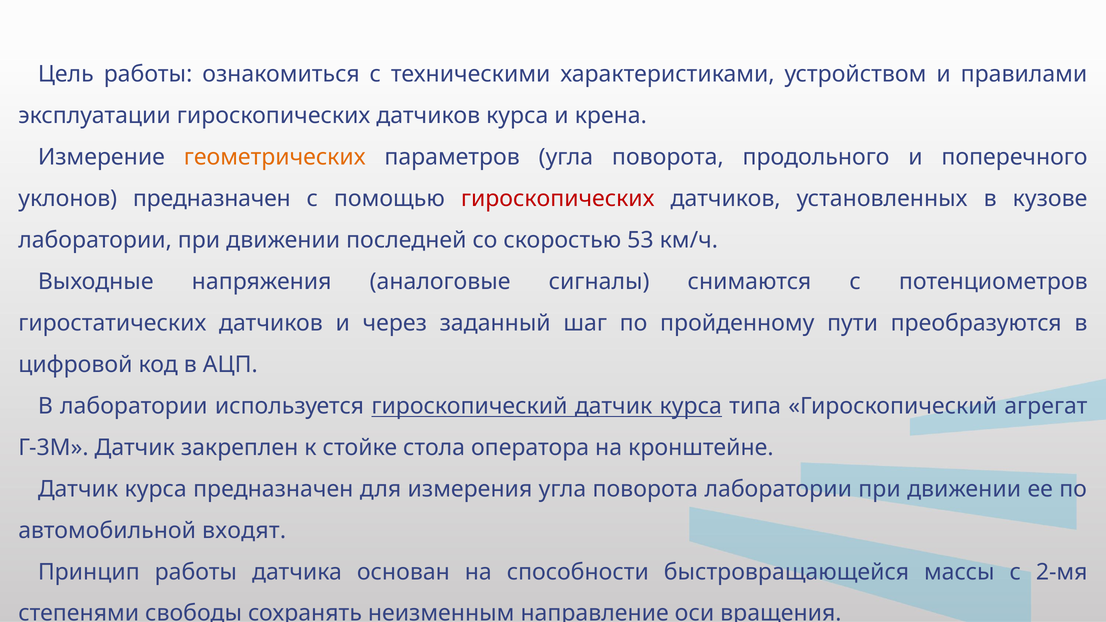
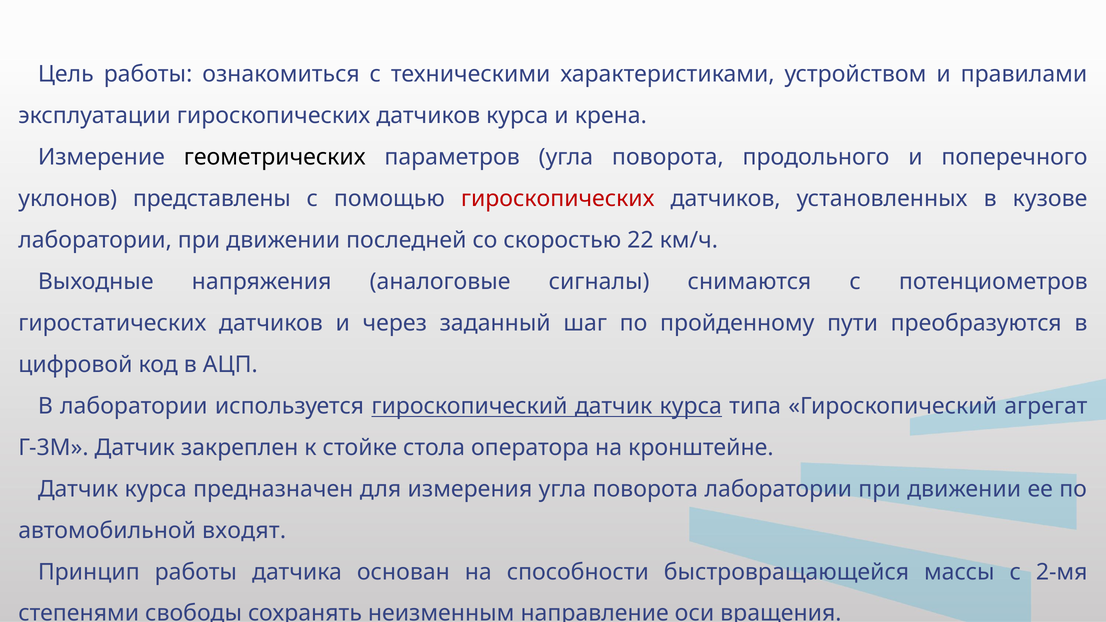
геометрических colour: orange -> black (275, 157)
уклонов предназначен: предназначен -> представлены (212, 199)
53: 53 -> 22 (640, 240)
